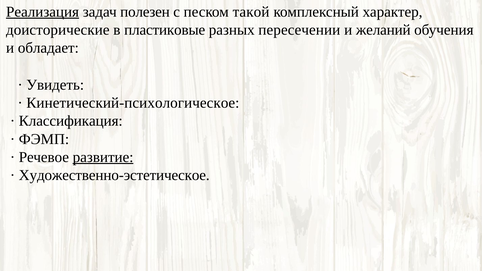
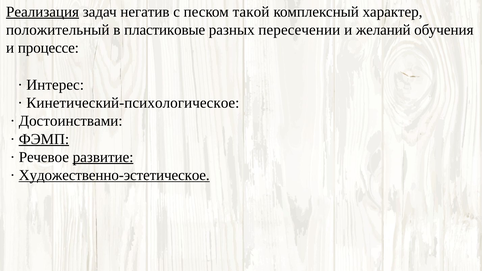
полезен: полезен -> негатив (145, 12)
доисторические: доисторические -> положительный (58, 30)
обладает: обладает -> процессе (48, 48)
Увидеть: Увидеть -> Интерес (55, 85)
Классификация: Классификация -> Достоинствами (71, 121)
ФЭМП underline: none -> present (44, 139)
Художественно-эстетическое underline: none -> present (114, 175)
